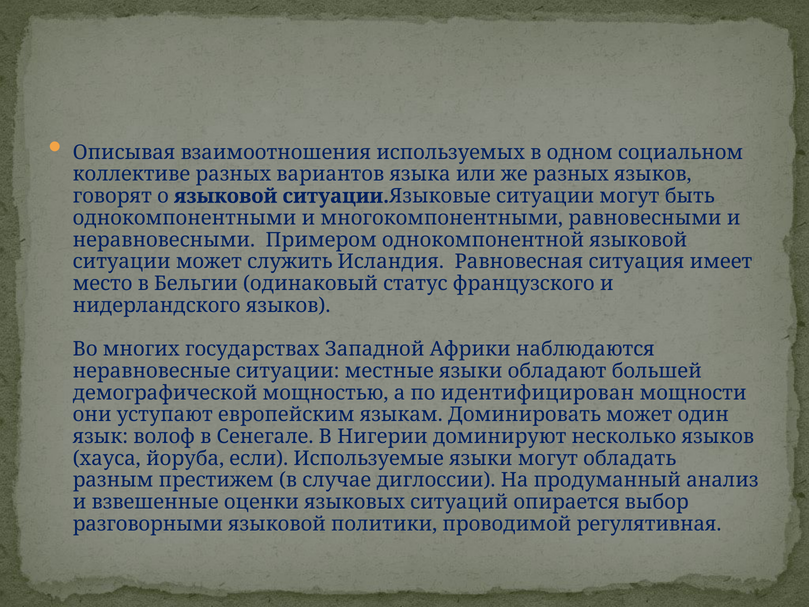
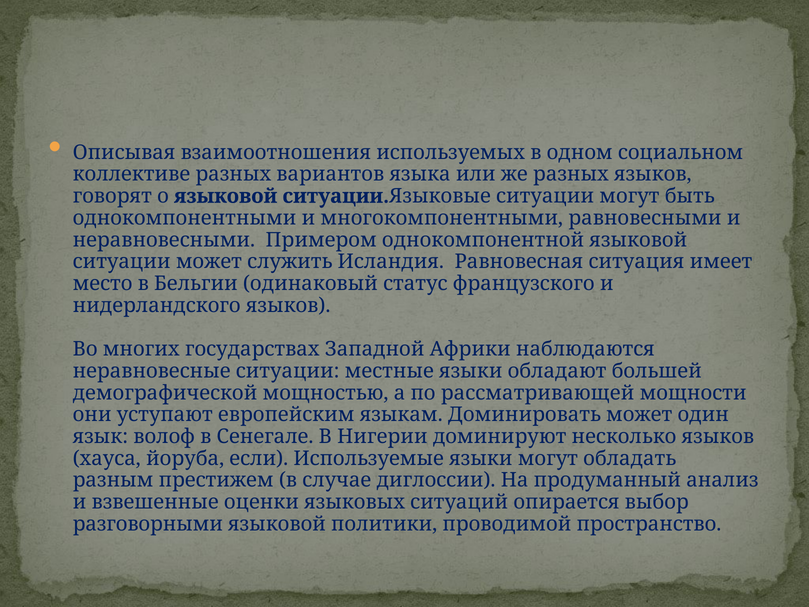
идентифицирован: идентифицирован -> рассматривающей (538, 393)
регулятивная: регулятивная -> пространство (649, 524)
